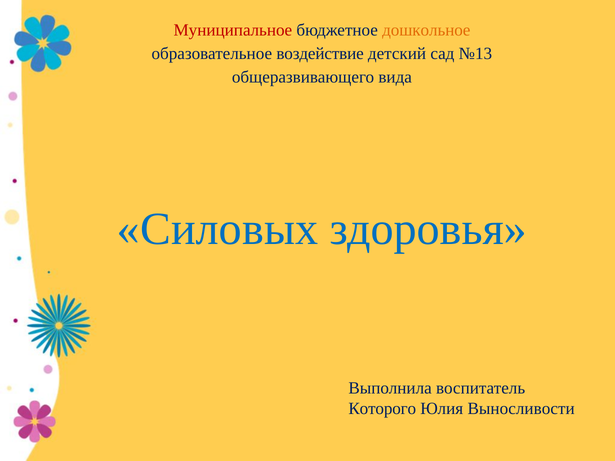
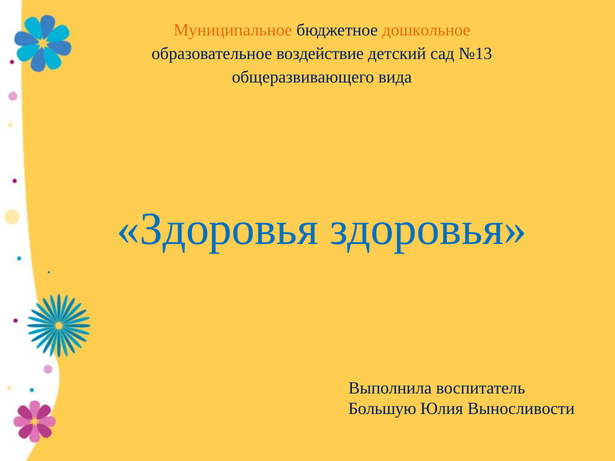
Муниципальное colour: red -> orange (233, 30)
Силовых: Силовых -> Здоровья (218, 229)
Которого: Которого -> Большую (382, 409)
